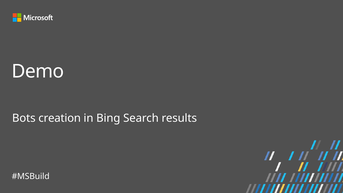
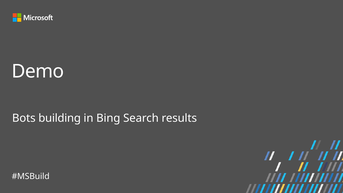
creation: creation -> building (60, 118)
